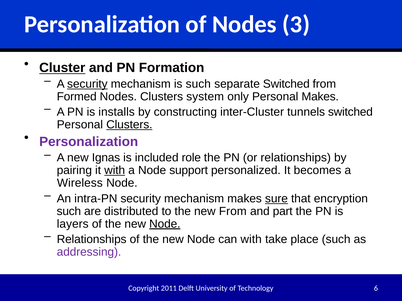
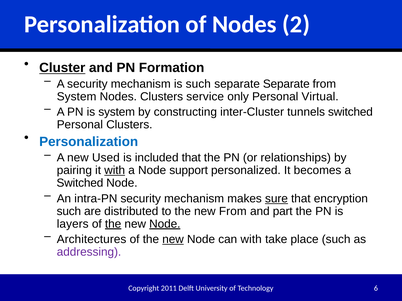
3: 3 -> 2 (296, 24)
security underline: present -> none (87, 84)
separate Switched: Switched -> Separate (286, 84)
Formed: Formed -> System (77, 97)
system: system -> service (205, 97)
Personal Makes: Makes -> Virtual (320, 97)
is installs: installs -> system (117, 112)
Clusters underline: present -> none (129, 125)
Personalization colour: purple -> blue (89, 142)
Ignas: Ignas -> Used (106, 158)
included role: role -> that (191, 158)
Wireless: Wireless -> Switched (80, 183)
the underline: none -> present (113, 224)
Relationships: Relationships -> Architectures (92, 240)
new underline: none -> present (173, 240)
